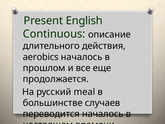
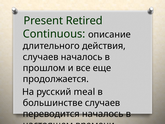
English: English -> Retired (84, 21)
aerobics: aerobics -> случаев (41, 57)
